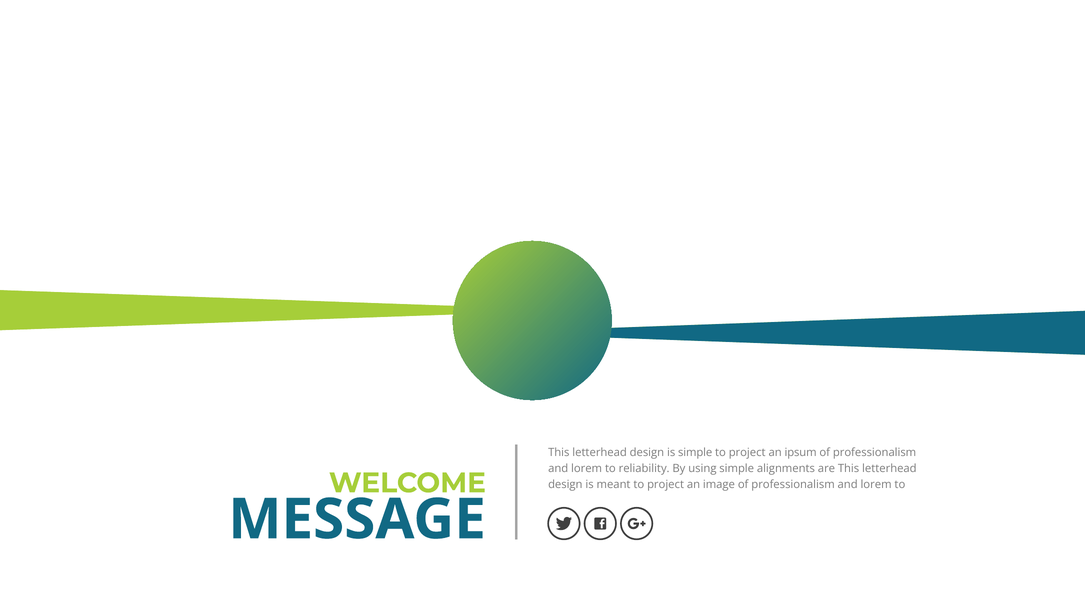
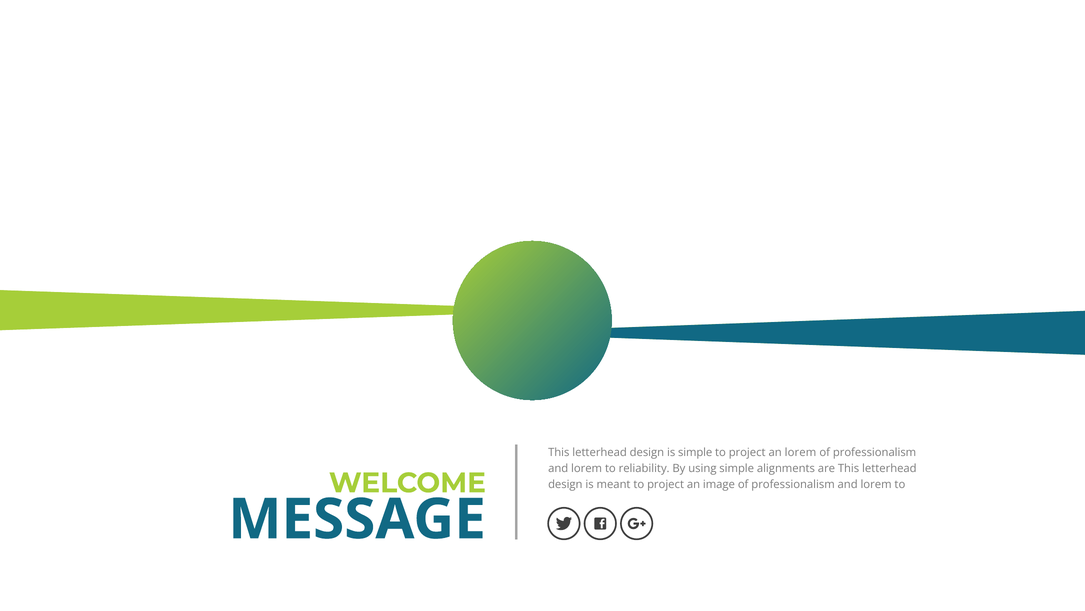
an ipsum: ipsum -> lorem (800, 452)
